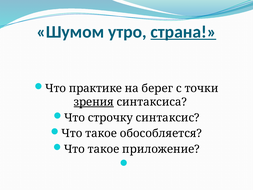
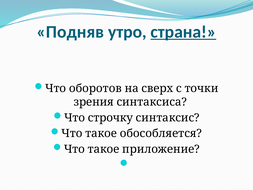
Шумом: Шумом -> Подняв (70, 32)
практике: практике -> оборотов (95, 88)
берег: берег -> сверх (157, 88)
зрения underline: present -> none (94, 102)
